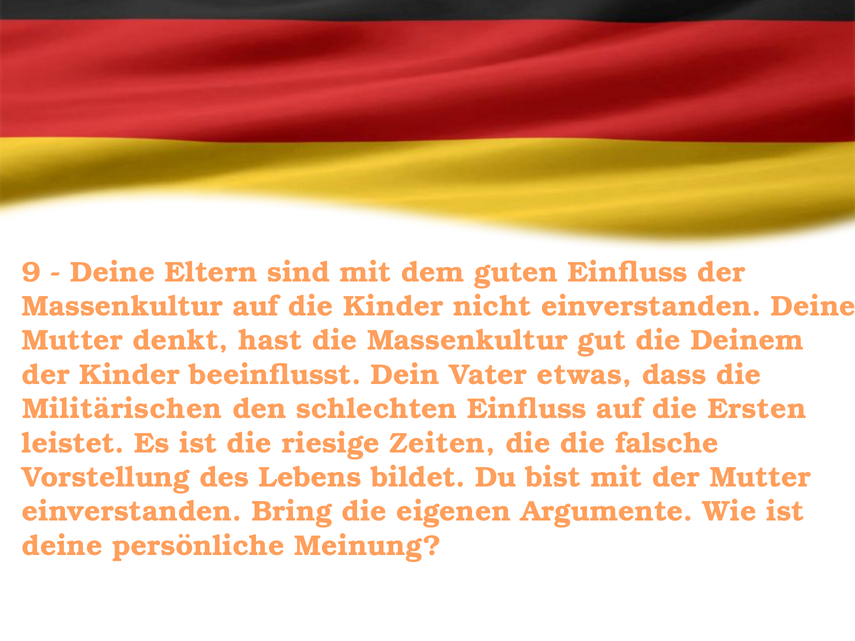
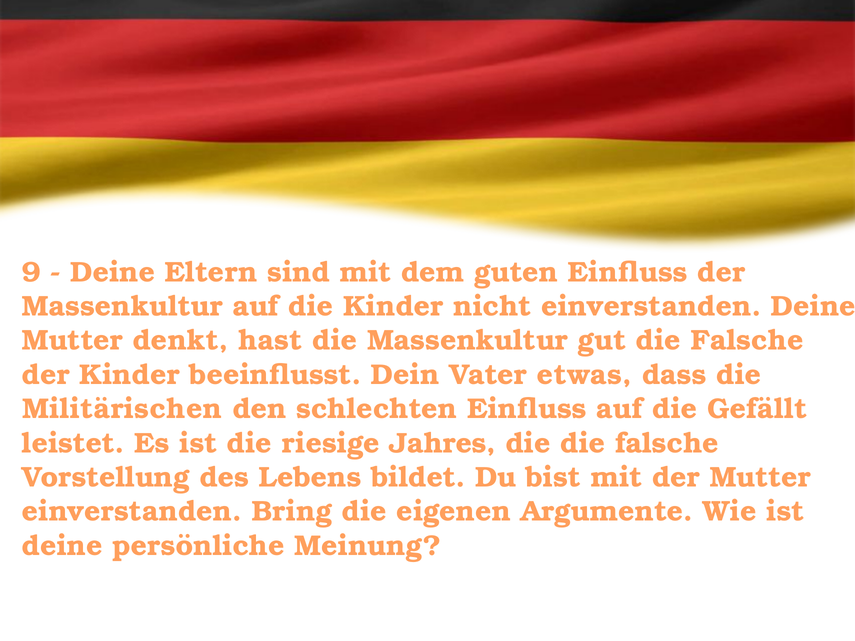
gut die Deinem: Deinem -> Falsche (747, 341)
Ersten: Ersten -> Gefällt (757, 409)
Zeiten: Zeiten -> Jahres (443, 443)
